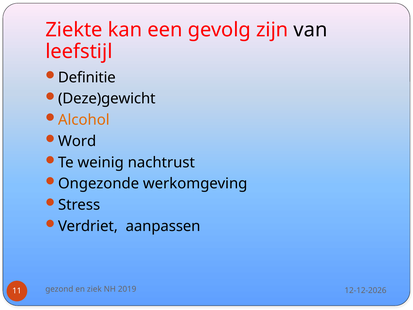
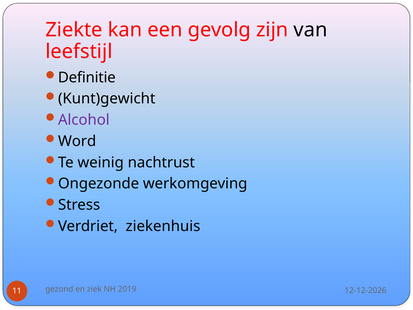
Deze)gewicht: Deze)gewicht -> Kunt)gewicht (107, 99)
Alcohol colour: orange -> purple (84, 120)
aanpassen: aanpassen -> ziekenhuis (163, 226)
